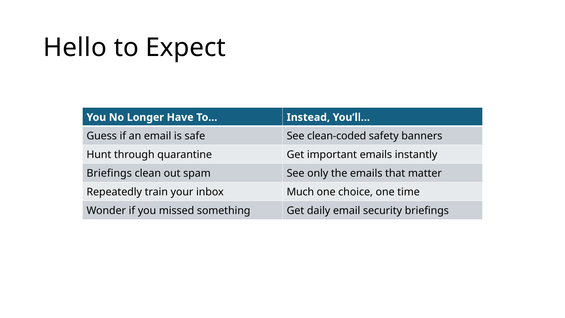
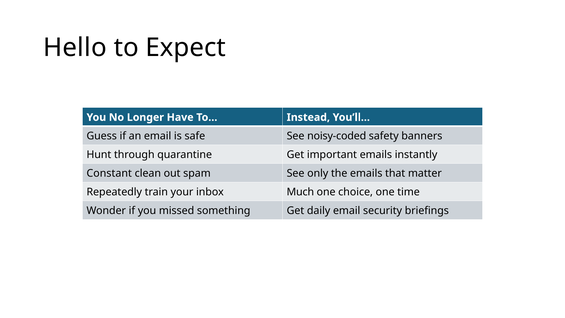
clean-coded: clean-coded -> noisy-coded (337, 136)
Briefings: Briefings -> Constant (109, 173)
